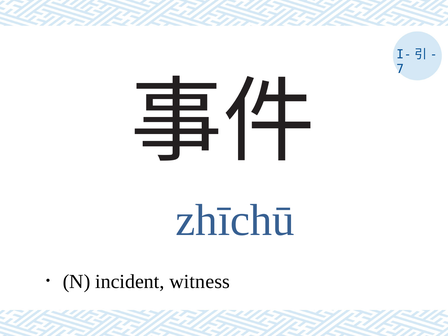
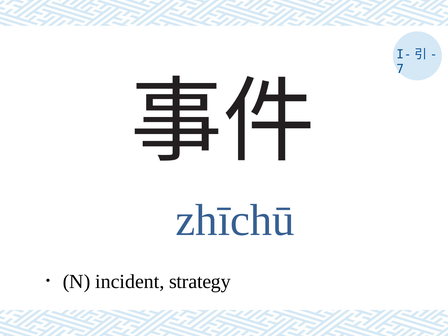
witness: witness -> strategy (200, 282)
